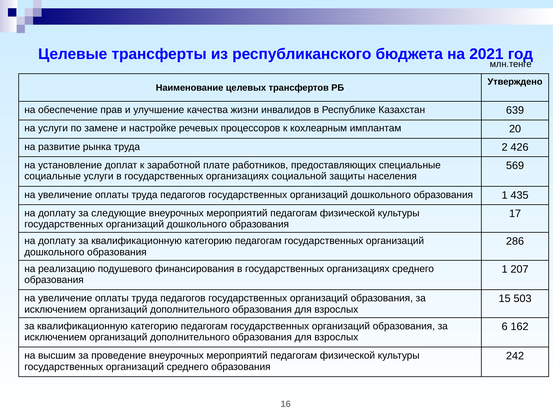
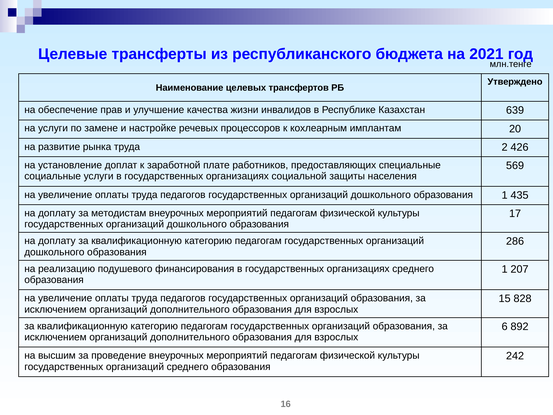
следующие: следующие -> методистам (119, 213)
503: 503 -> 828 (523, 299)
162: 162 -> 892 (520, 326)
